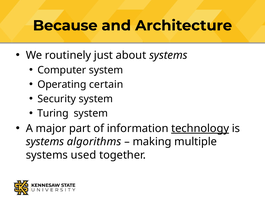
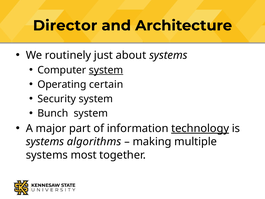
Because: Because -> Director (65, 26)
system underline: none -> present (106, 70)
Turing: Turing -> Bunch (53, 113)
used: used -> most (84, 155)
